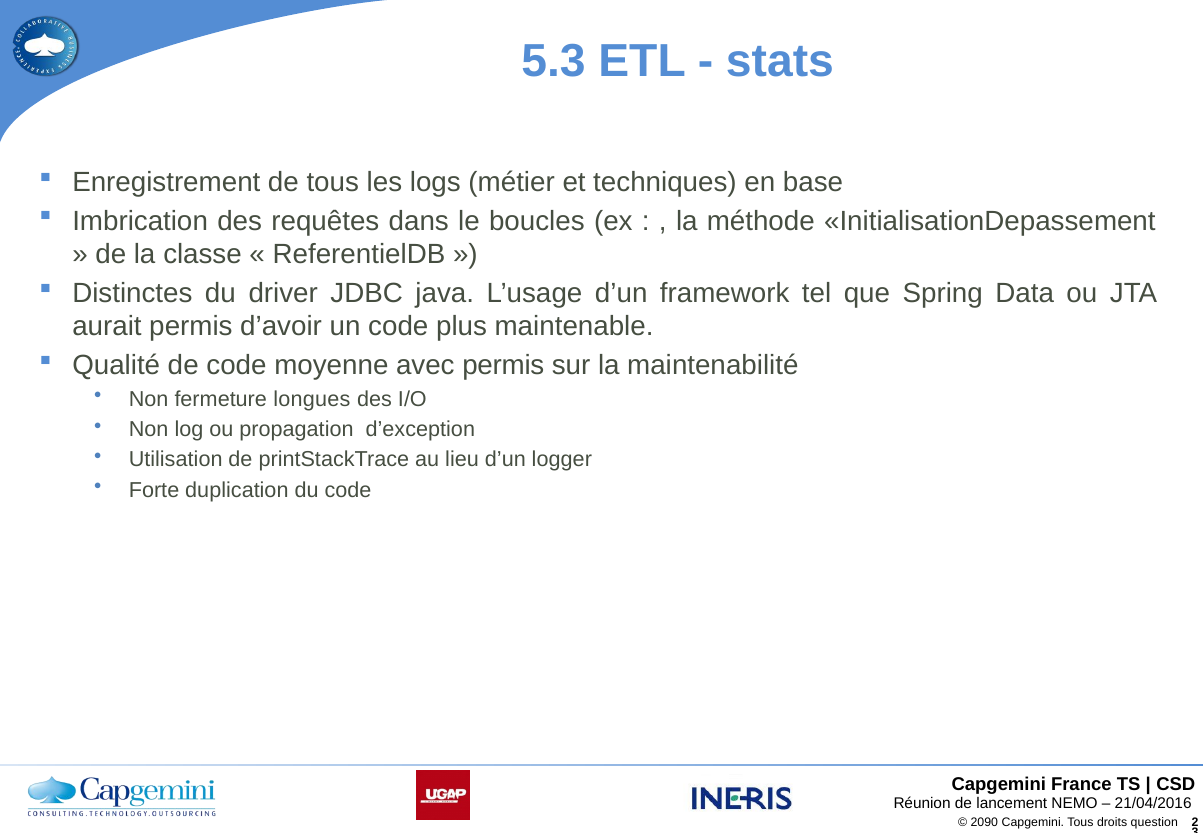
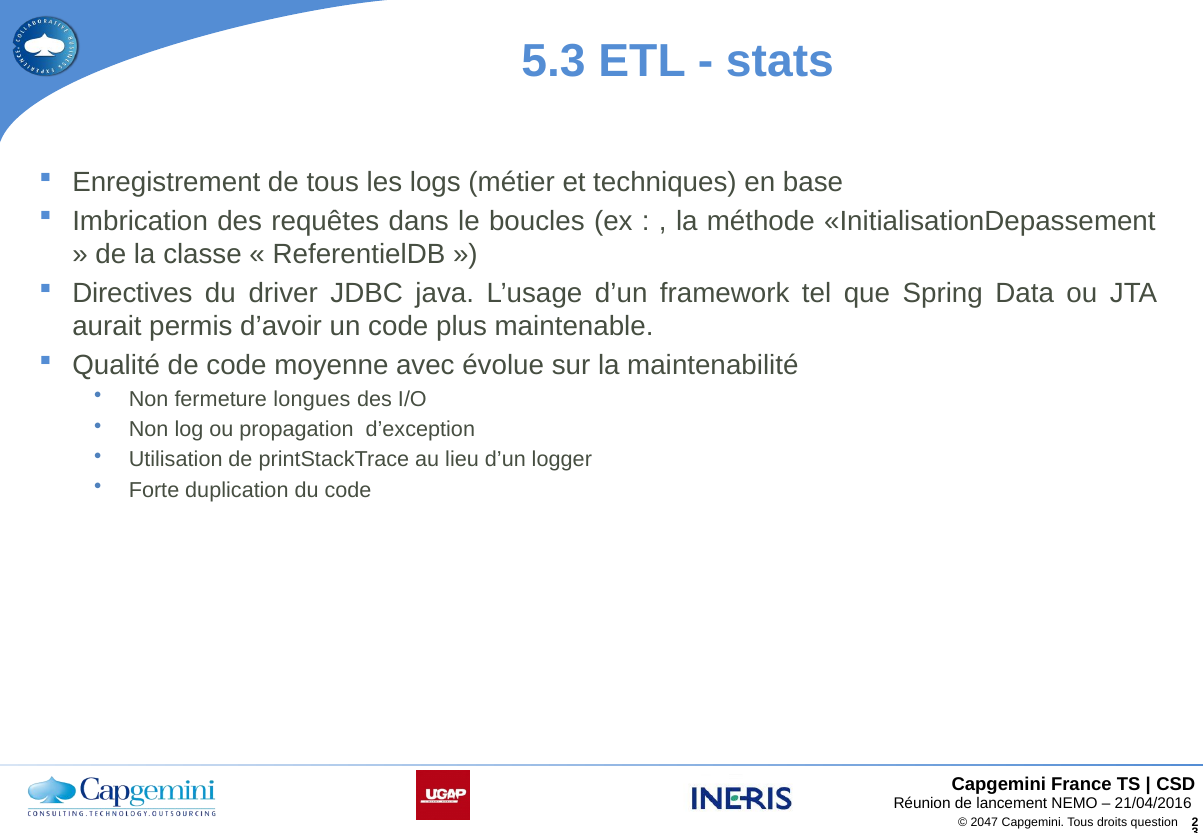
Distinctes: Distinctes -> Directives (132, 294)
avec permis: permis -> évolue (503, 366)
2090: 2090 -> 2047 (984, 822)
